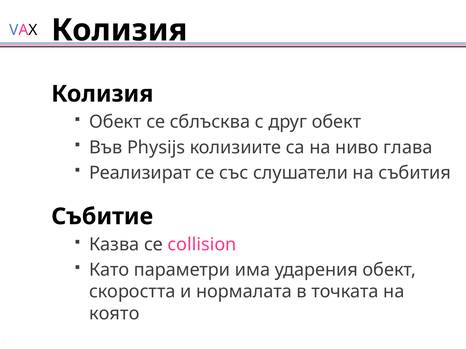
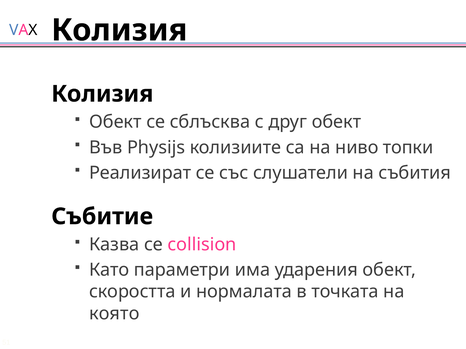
глава: глава -> топки (408, 148)
